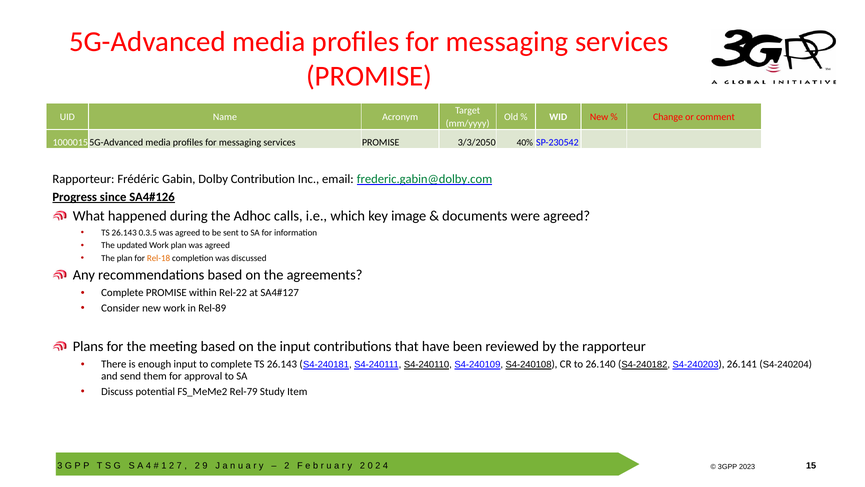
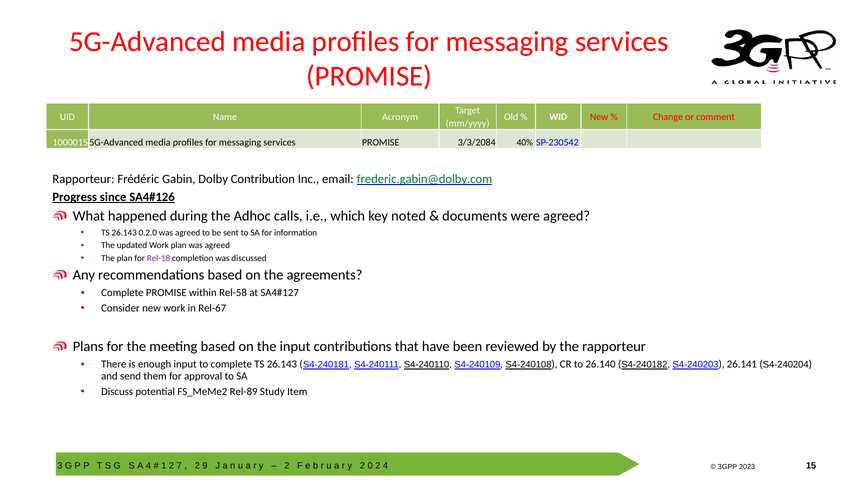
3/3/2050: 3/3/2050 -> 3/3/2084 (477, 142)
image: image -> noted (409, 216)
0.3.5: 0.3.5 -> 0.2.0 (148, 232)
Rel-18 colour: orange -> purple (159, 258)
Rel-22: Rel-22 -> Rel-58 (233, 293)
Rel-89: Rel-89 -> Rel-67 (212, 308)
Rel-79: Rel-79 -> Rel-89 (244, 391)
